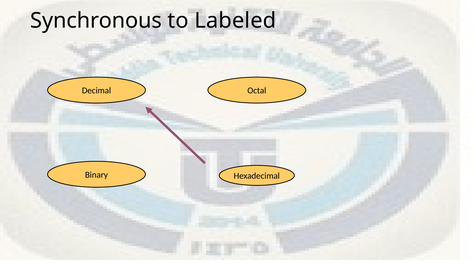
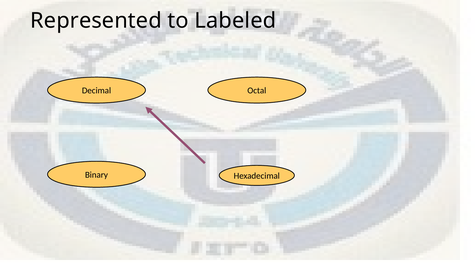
Synchronous: Synchronous -> Represented (96, 21)
